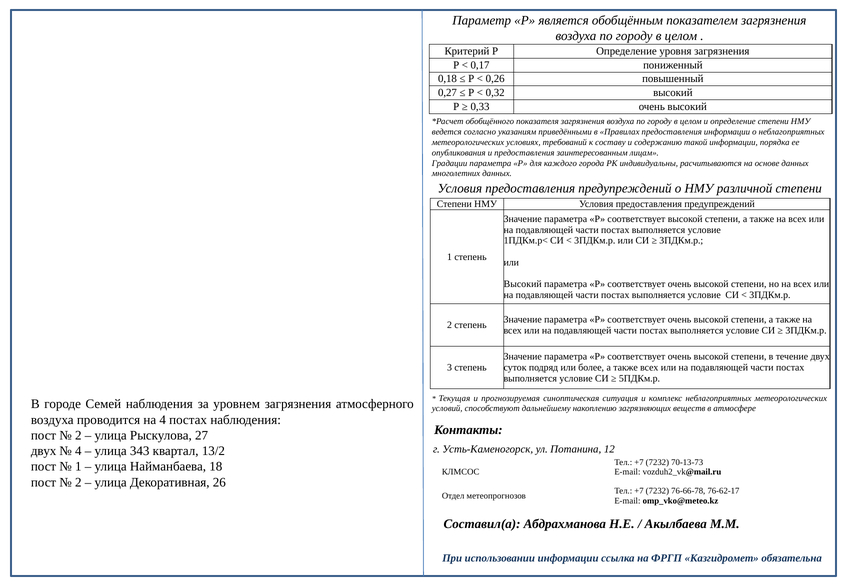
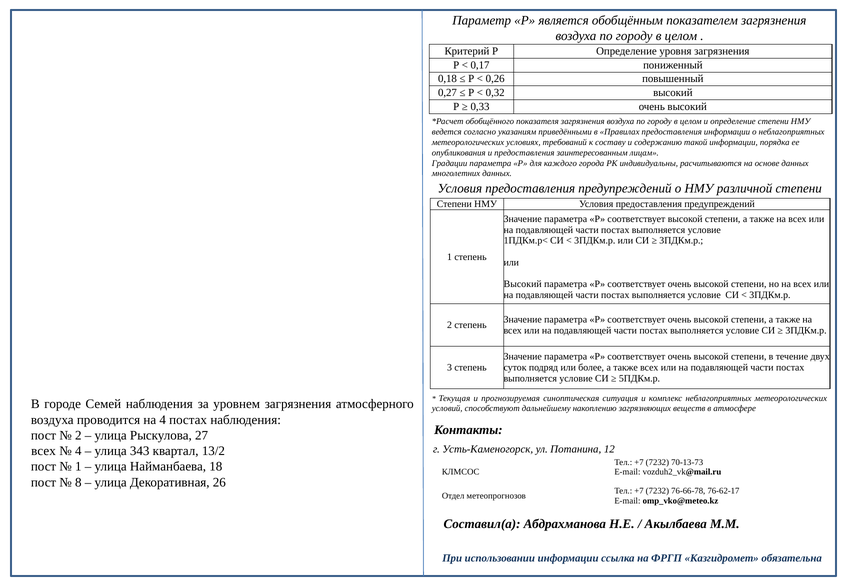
двух: двух -> всех (43, 451)
2: 2 -> 8 (78, 483)
